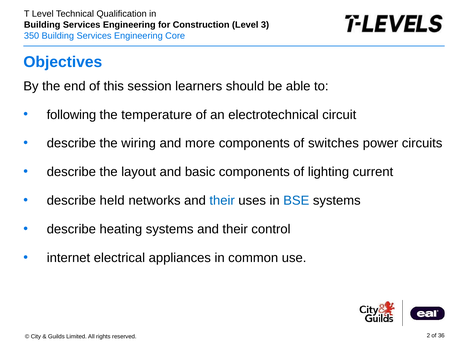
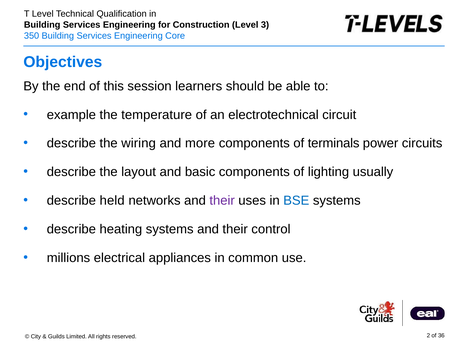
following: following -> example (71, 115)
switches: switches -> terminals (334, 143)
current: current -> usually (373, 172)
their colour: blue -> purple (222, 201)
internet: internet -> millions (68, 258)
